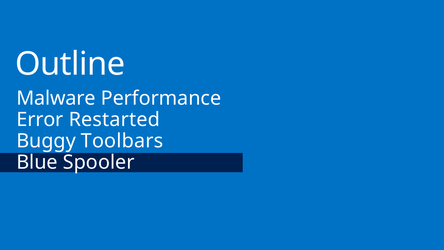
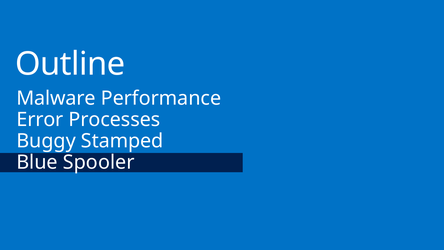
Restarted: Restarted -> Processes (114, 119)
Toolbars: Toolbars -> Stamped (122, 141)
